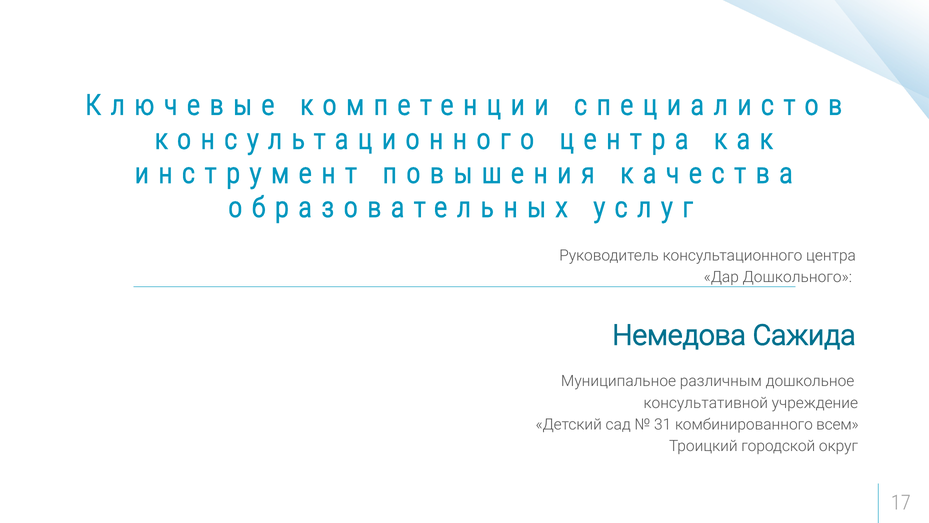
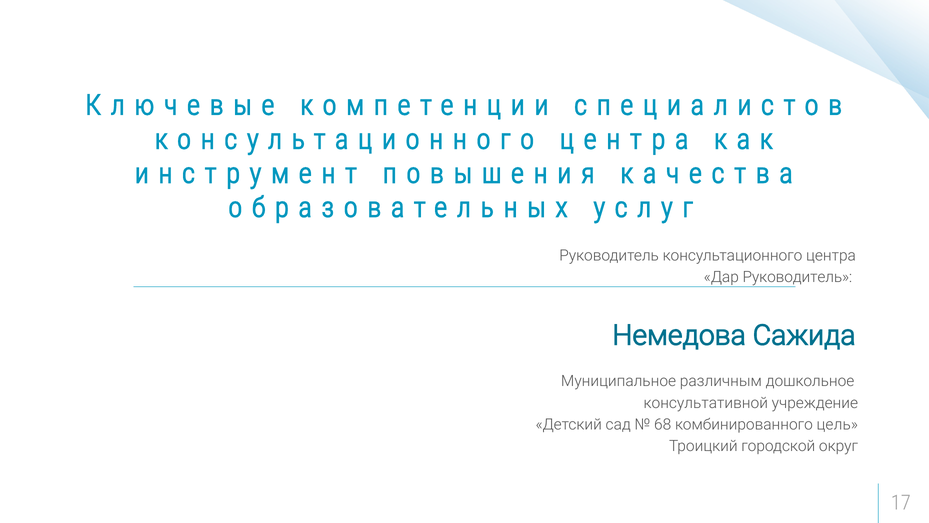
Дар Дошкольного: Дошкольного -> Руководитель (797, 277)
31: 31 -> 68 (663, 424)
всем: всем -> цель (837, 424)
